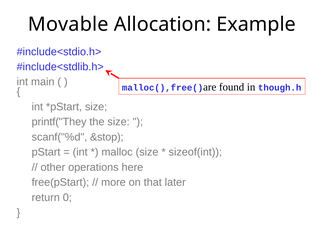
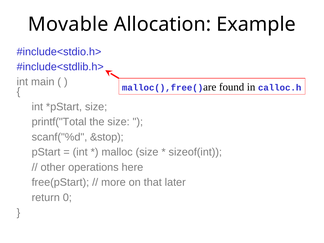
though.h: though.h -> calloc.h (280, 88)
printf("They: printf("They -> printf("Total (59, 122)
